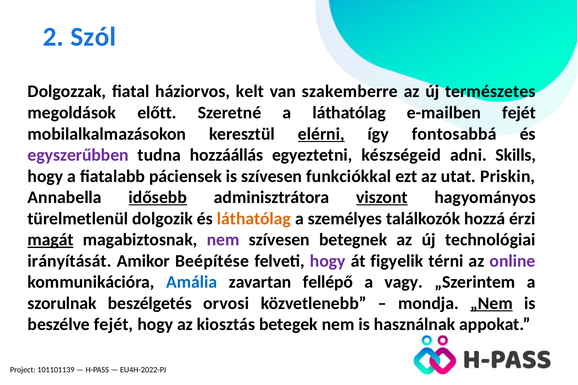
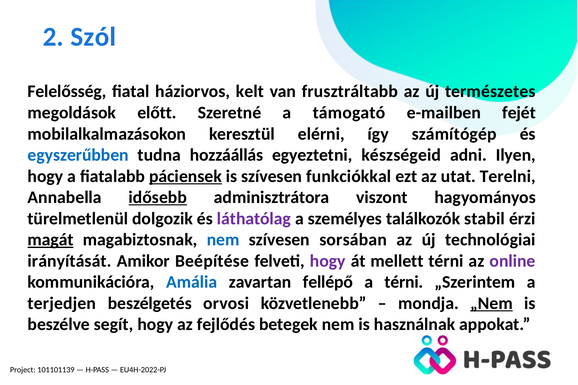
Dolgozzak: Dolgozzak -> Felelősség (67, 92)
szakemberre: szakemberre -> frusztráltabb (350, 92)
a láthatólag: láthatólag -> támogató (349, 113)
elérni underline: present -> none (321, 134)
fontosabbá: fontosabbá -> számítógép (454, 134)
egyszerűbben colour: purple -> blue (78, 155)
Skills: Skills -> Ilyen (516, 155)
páciensek underline: none -> present (185, 176)
Priskin: Priskin -> Terelni (508, 176)
viszont underline: present -> none (382, 198)
láthatólag colour: orange -> purple (254, 219)
hozzá: hozzá -> stabil (485, 219)
nem colour: purple -> blue (223, 240)
betegnek: betegnek -> sorsában (353, 240)
figyelik: figyelik -> mellett (397, 261)
a vagy: vagy -> térni (404, 282)
szorulnak: szorulnak -> terjedjen (62, 304)
beszélve fejét: fejét -> segít (114, 325)
kiosztás: kiosztás -> fejlődés (226, 325)
